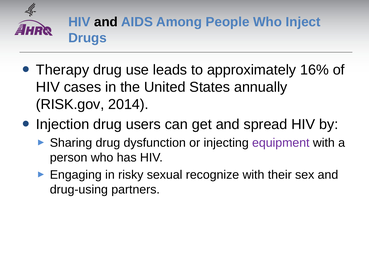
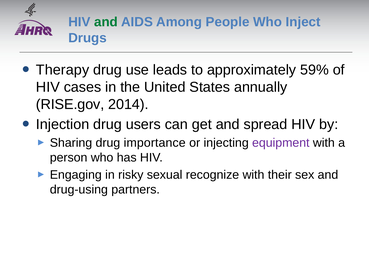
and colour: black -> green (106, 22)
16%: 16% -> 59% (314, 70)
RISK.gov: RISK.gov -> RISE.gov (70, 104)
dysfunction: dysfunction -> importance (155, 143)
